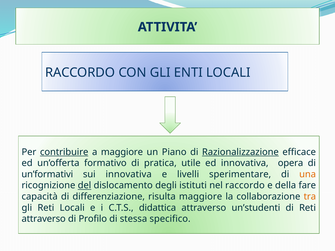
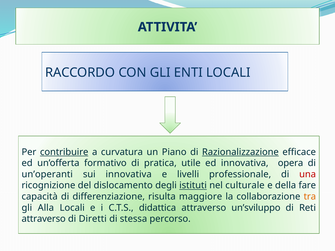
a maggiore: maggiore -> curvatura (122, 152)
un’formativi: un’formativi -> un’operanti (47, 174)
sperimentare: sperimentare -> professionale (240, 174)
una colour: orange -> red (308, 174)
del underline: present -> none (84, 186)
istituti underline: none -> present (193, 186)
nel raccordo: raccordo -> culturale (245, 186)
gli Reti: Reti -> Alla (46, 208)
un’studenti: un’studenti -> un’sviluppo (256, 208)
Profilo: Profilo -> Diretti (93, 219)
specifico: specifico -> percorso (170, 219)
